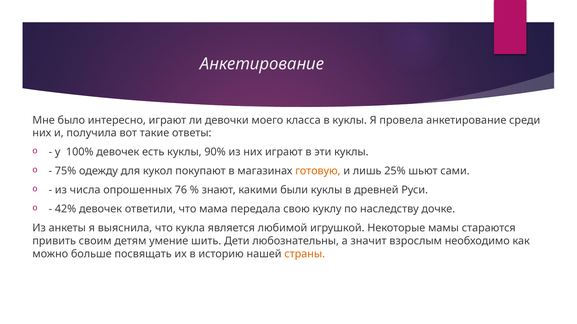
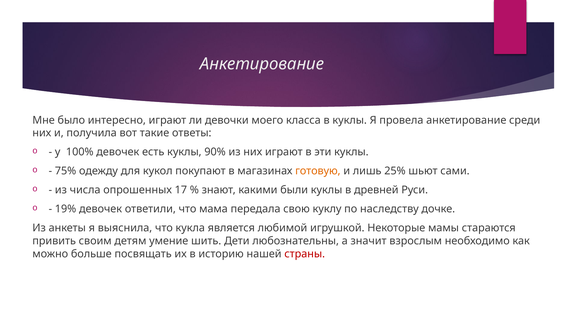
76: 76 -> 17 (181, 190)
42%: 42% -> 19% (66, 209)
страны colour: orange -> red (305, 254)
